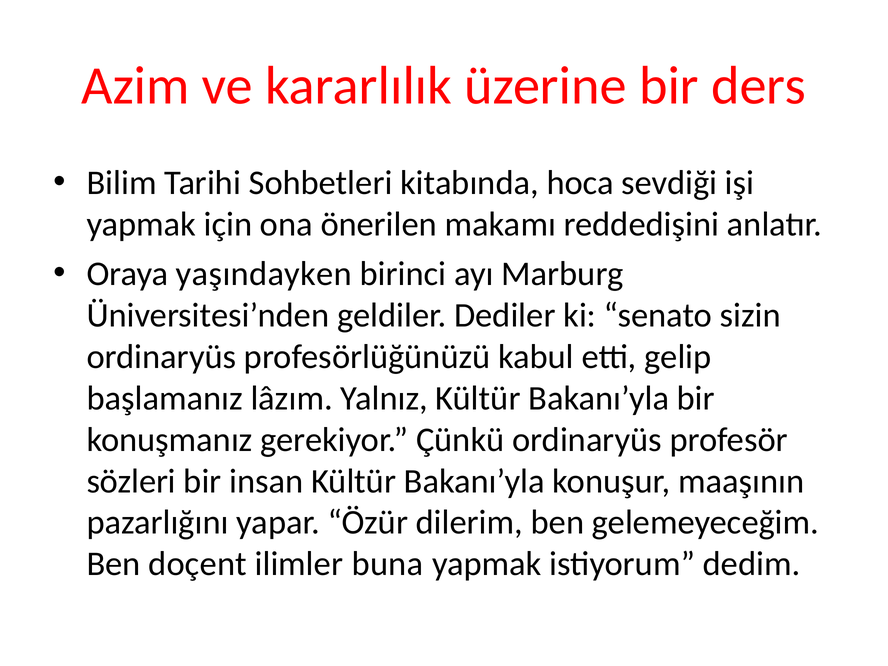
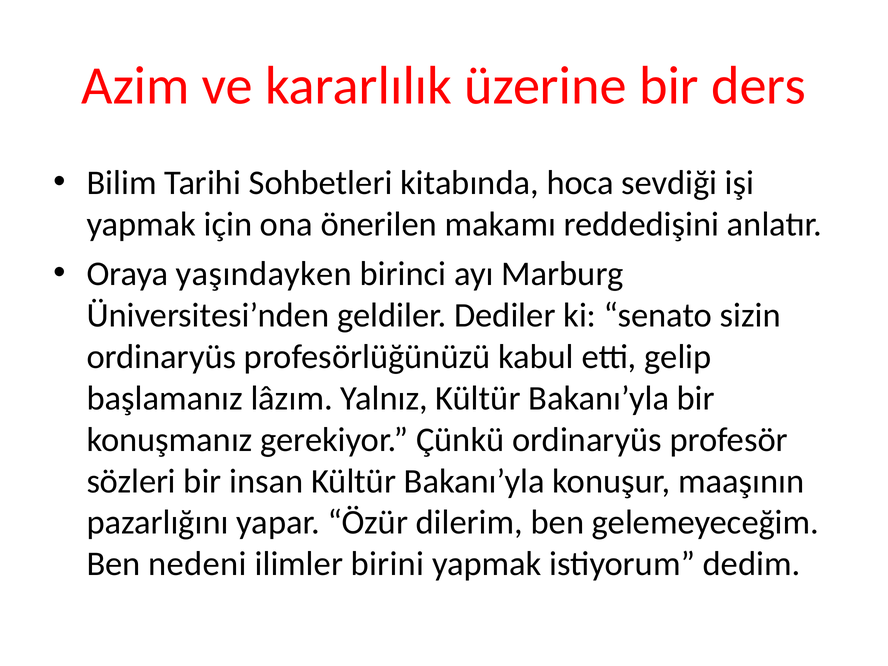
doçent: doçent -> nedeni (197, 564)
buna: buna -> birini (388, 564)
